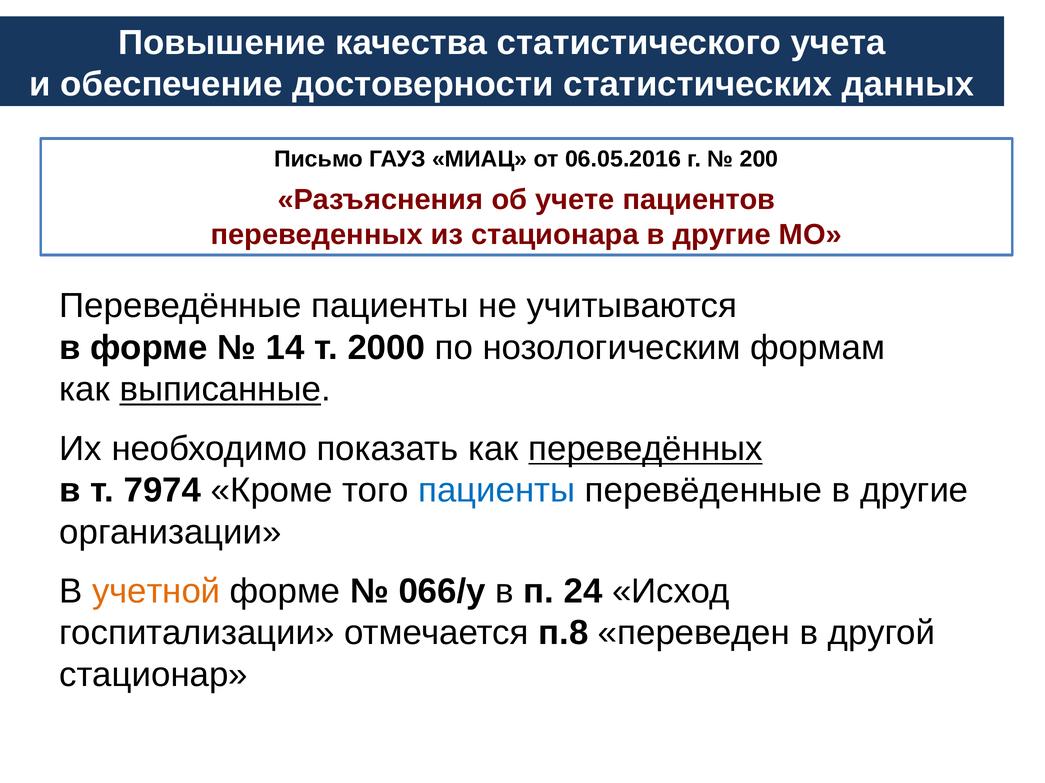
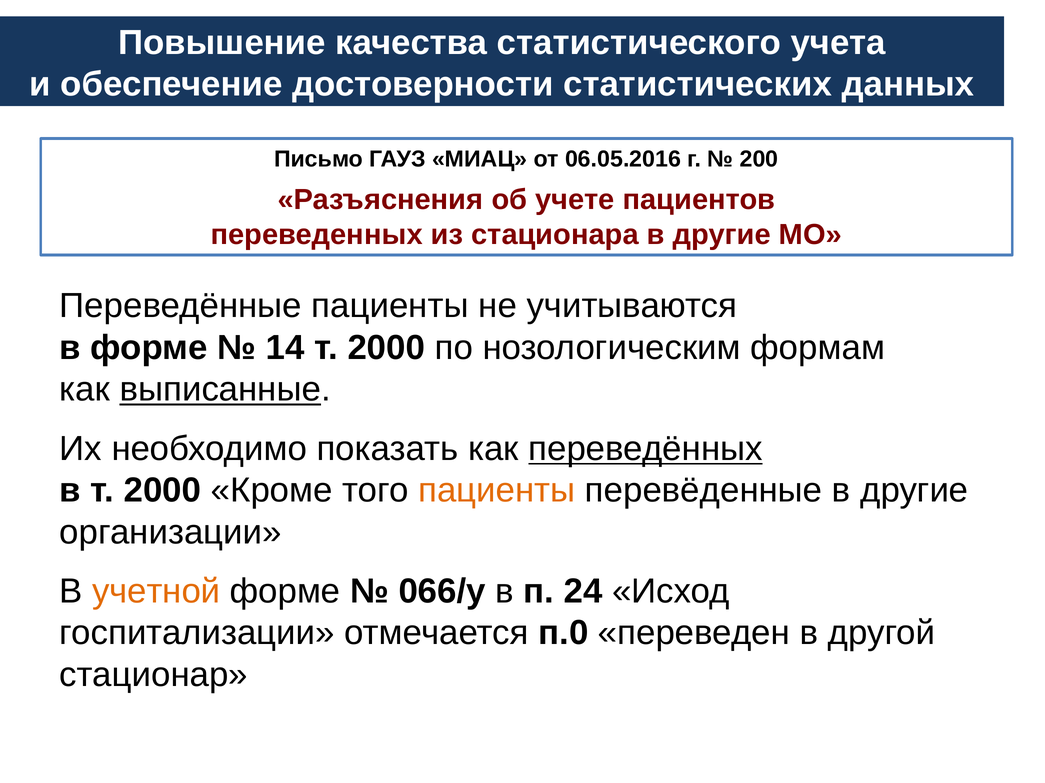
в т 7974: 7974 -> 2000 (162, 491)
пациенты colour: blue -> orange (497, 491)
п.8: п.8 -> п.0 (563, 634)
